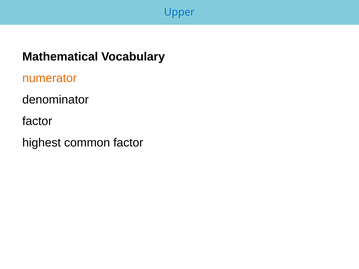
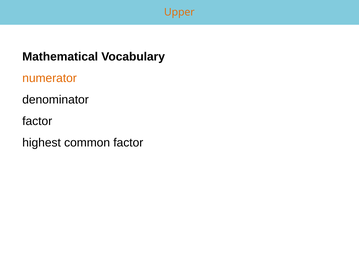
Upper colour: blue -> orange (179, 12)
